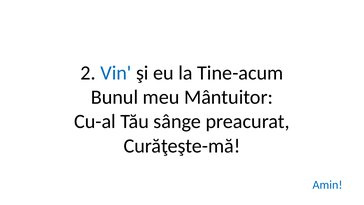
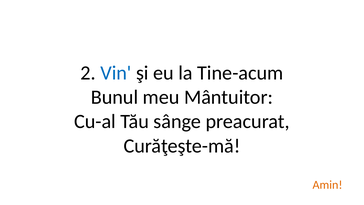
Amin colour: blue -> orange (328, 185)
